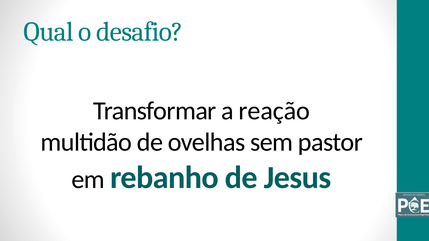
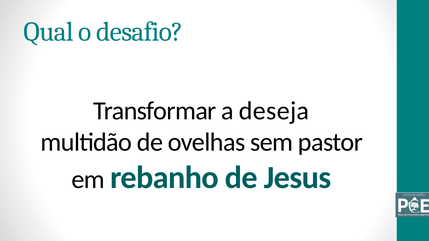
reação: reação -> deseja (274, 111)
